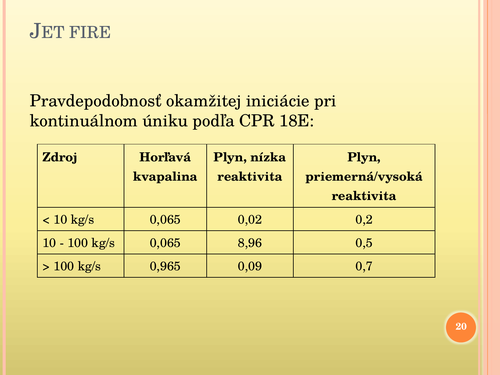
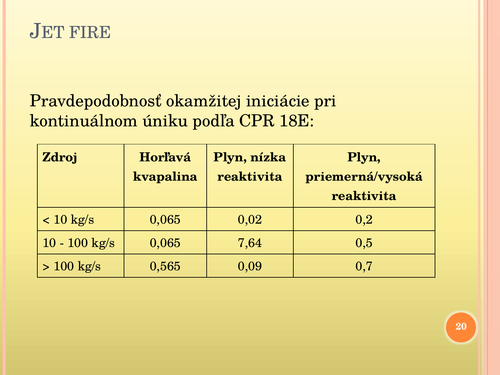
8,96: 8,96 -> 7,64 (250, 243)
0,965: 0,965 -> 0,565 (165, 266)
